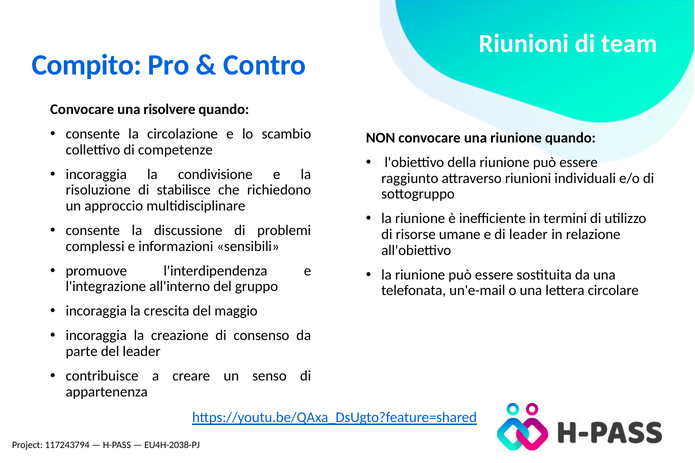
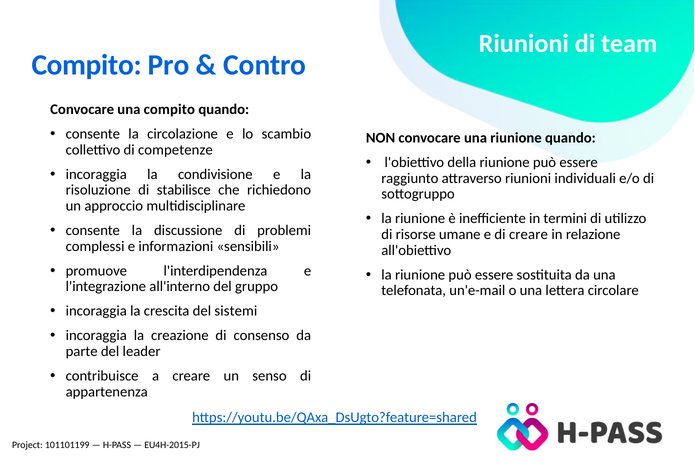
una risolvere: risolvere -> compito (169, 110)
di leader: leader -> creare (528, 235)
maggio: maggio -> sistemi (236, 311)
117243794: 117243794 -> 101101199 (67, 445)
EU4H-2038-PJ: EU4H-2038-PJ -> EU4H-2015-PJ (172, 445)
